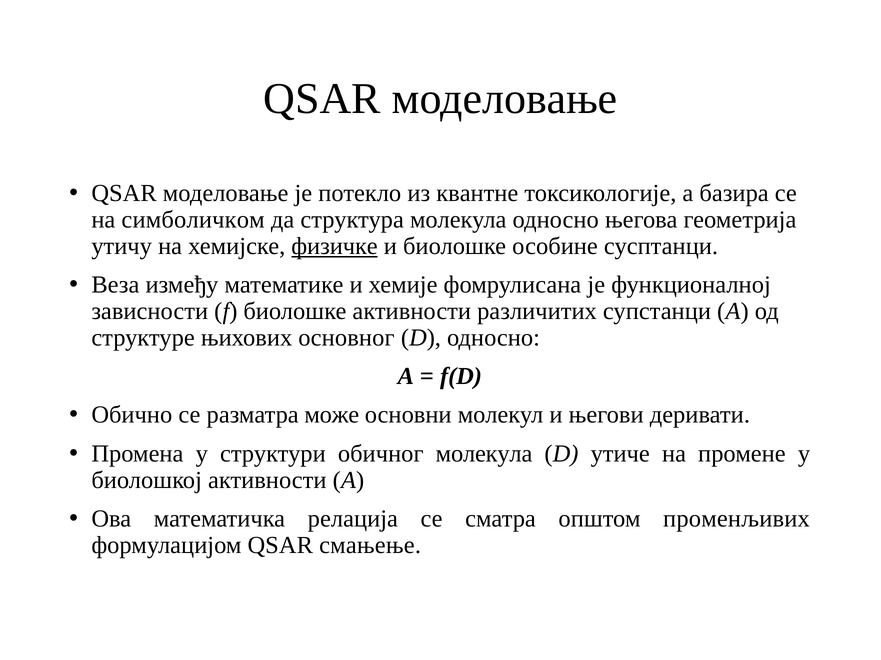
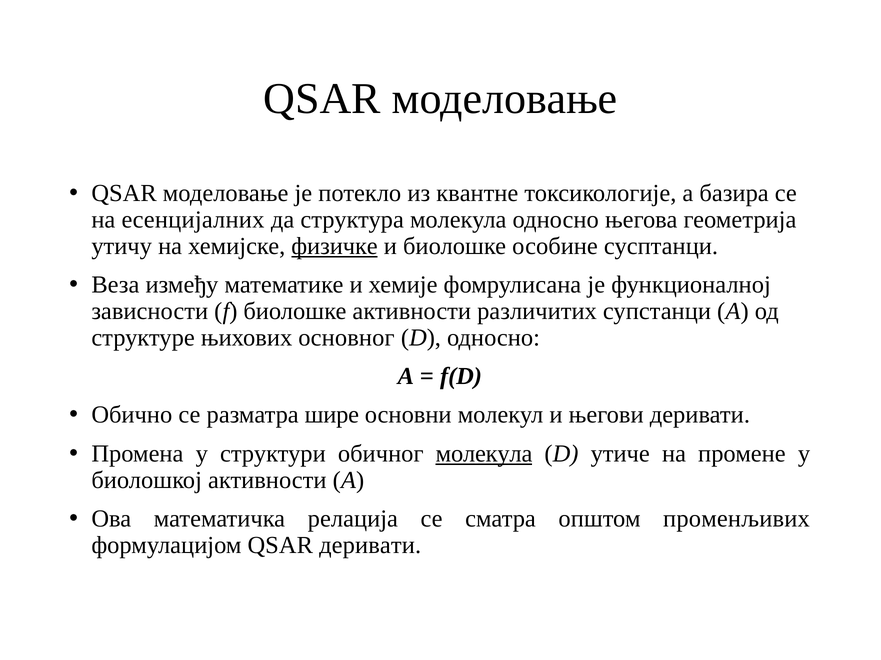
симболичком: симболичком -> есенцијалних (193, 220)
може: може -> шире (332, 415)
молекула underline: none -> present (484, 454)
QSAR смањење: смањење -> деривати (370, 546)
